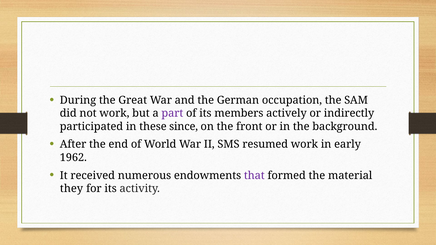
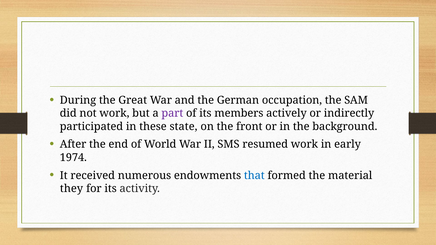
since: since -> state (184, 127)
1962: 1962 -> 1974 (73, 158)
that colour: purple -> blue (254, 176)
